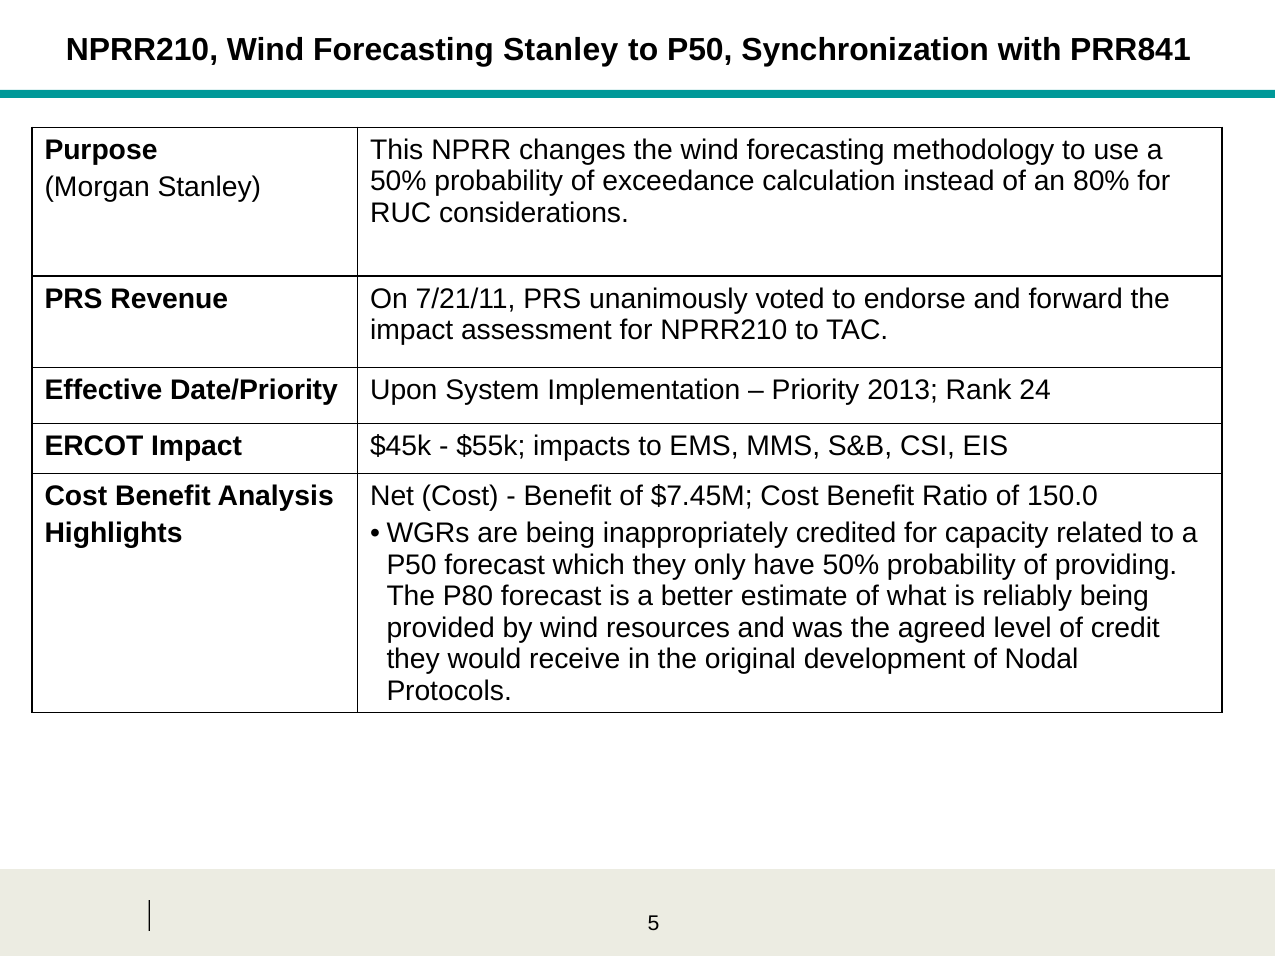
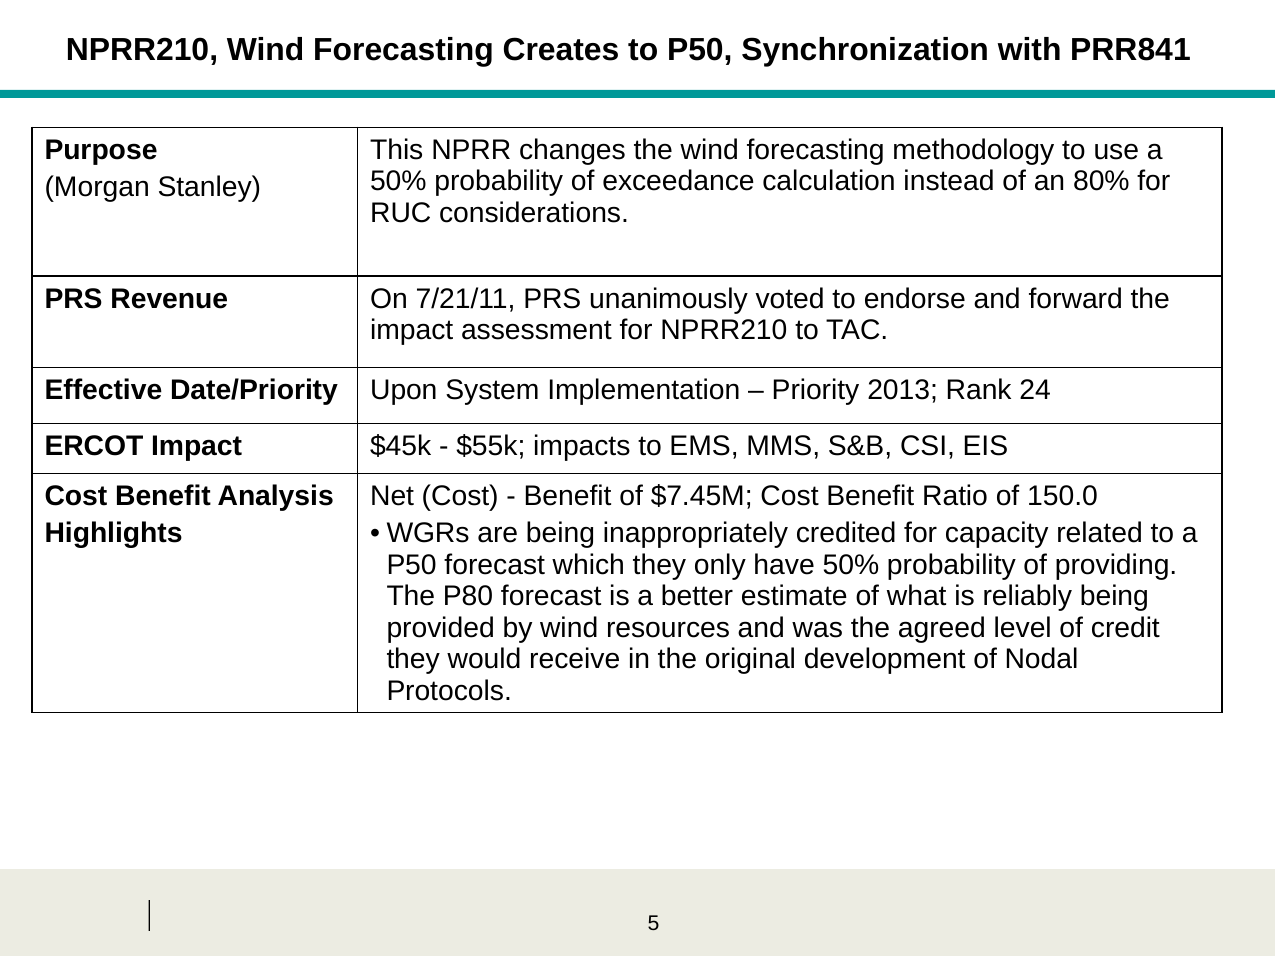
Forecasting Stanley: Stanley -> Creates (561, 50)
